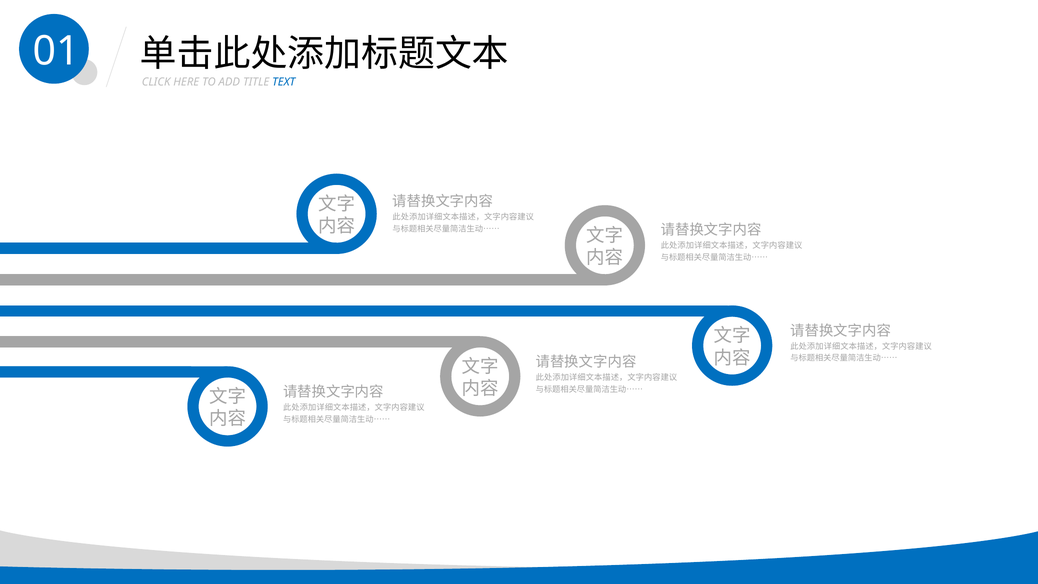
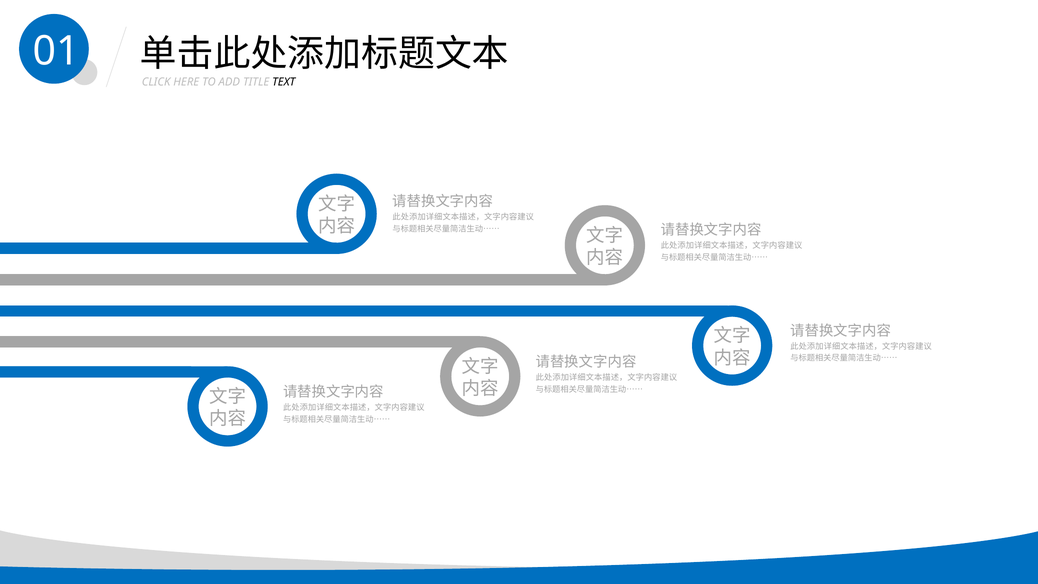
TEXT colour: blue -> black (284, 82)
